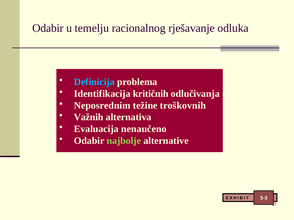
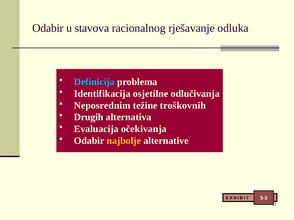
temelju: temelju -> stavova (92, 28)
kritičnih: kritičnih -> osjetilne (151, 94)
Važnih: Važnih -> Drugih (89, 117)
nenaučeno: nenaučeno -> očekivanja (144, 129)
najbolje colour: light green -> yellow (124, 141)
